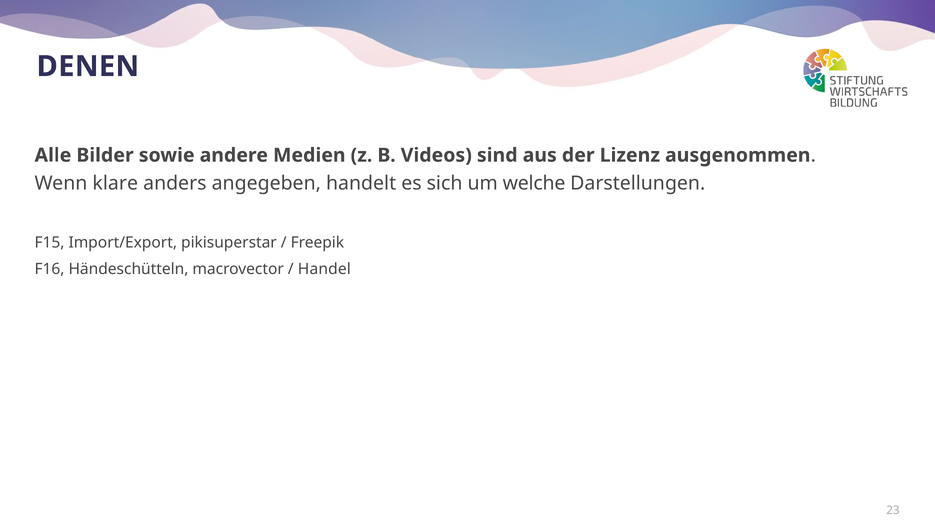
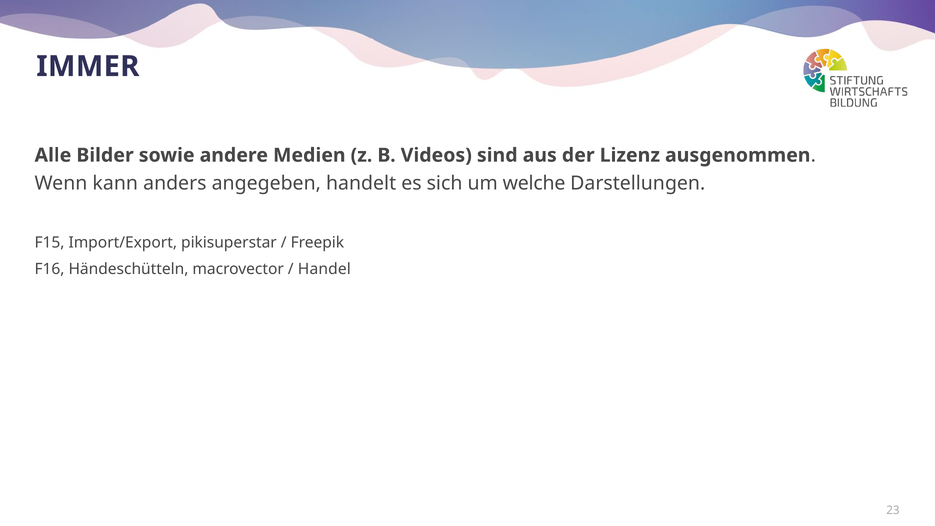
DENEN: DENEN -> IMMER (88, 66)
klare: klare -> kann (115, 183)
